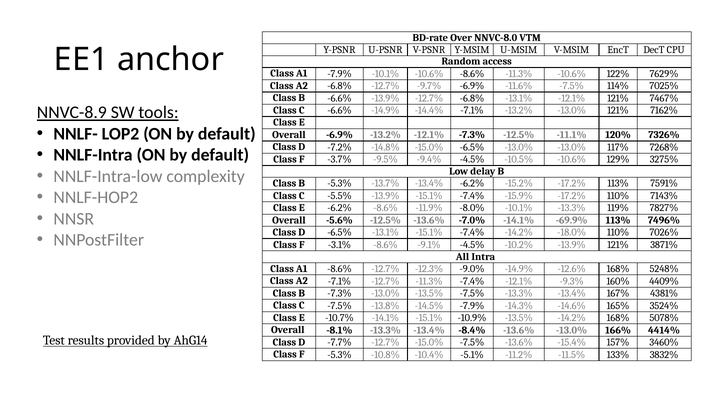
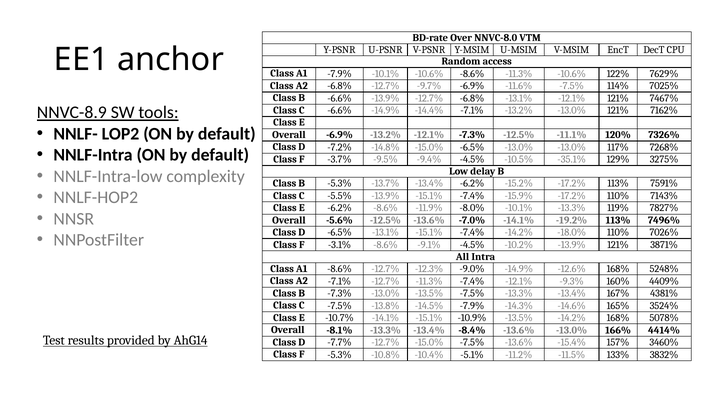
-10.5% -10.6%: -10.6% -> -35.1% (572, 160)
-69.9%: -69.9% -> -19.2% (572, 220)
